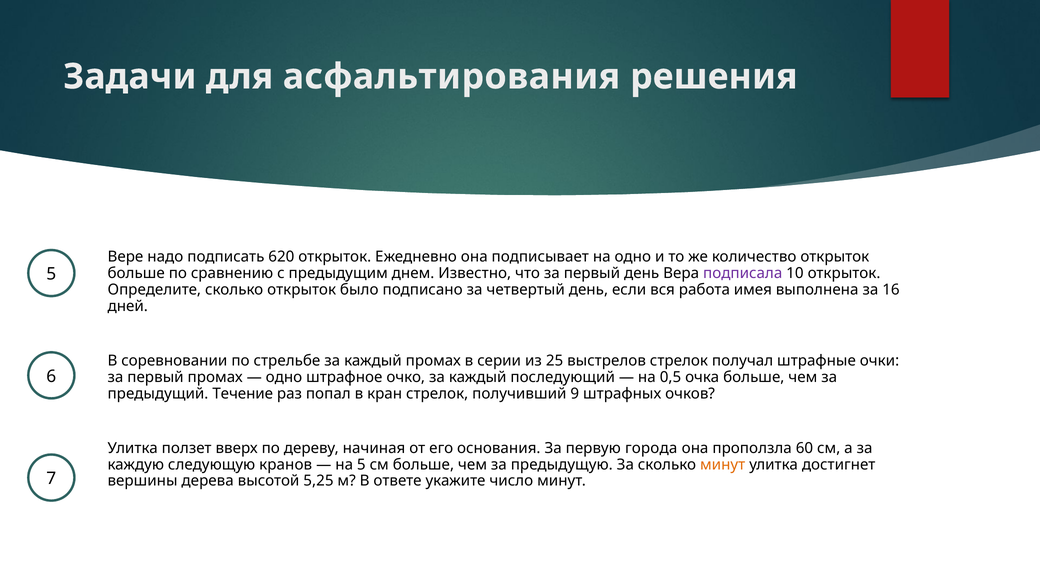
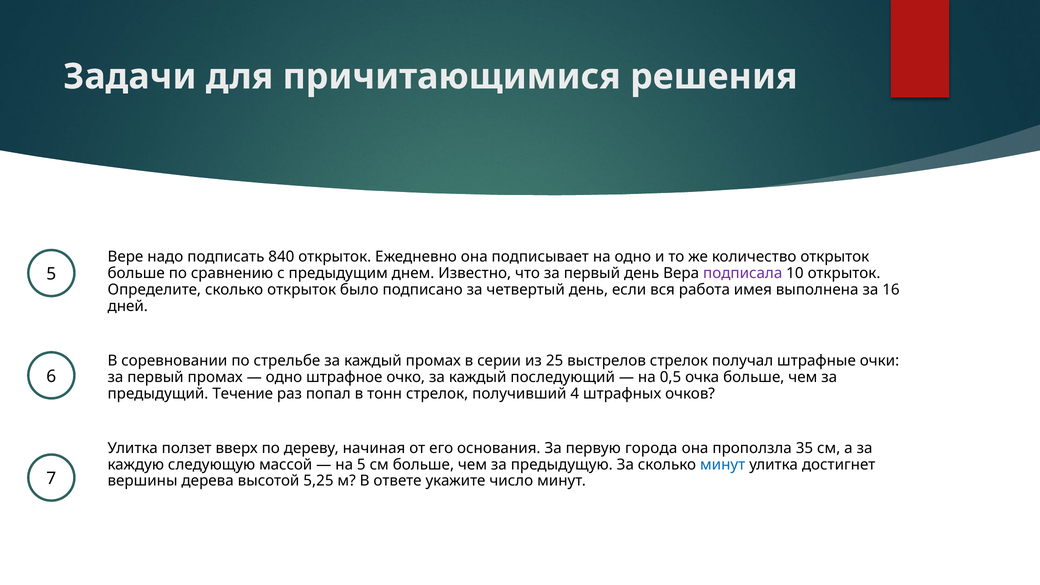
асфальтирования: асфальтирования -> причитающимися (452, 77)
620: 620 -> 840 (281, 257)
кран: кран -> тонн (385, 394)
9: 9 -> 4 (575, 394)
60: 60 -> 35 (804, 448)
кранов: кранов -> массой (286, 465)
минут colour: orange -> blue (723, 465)
